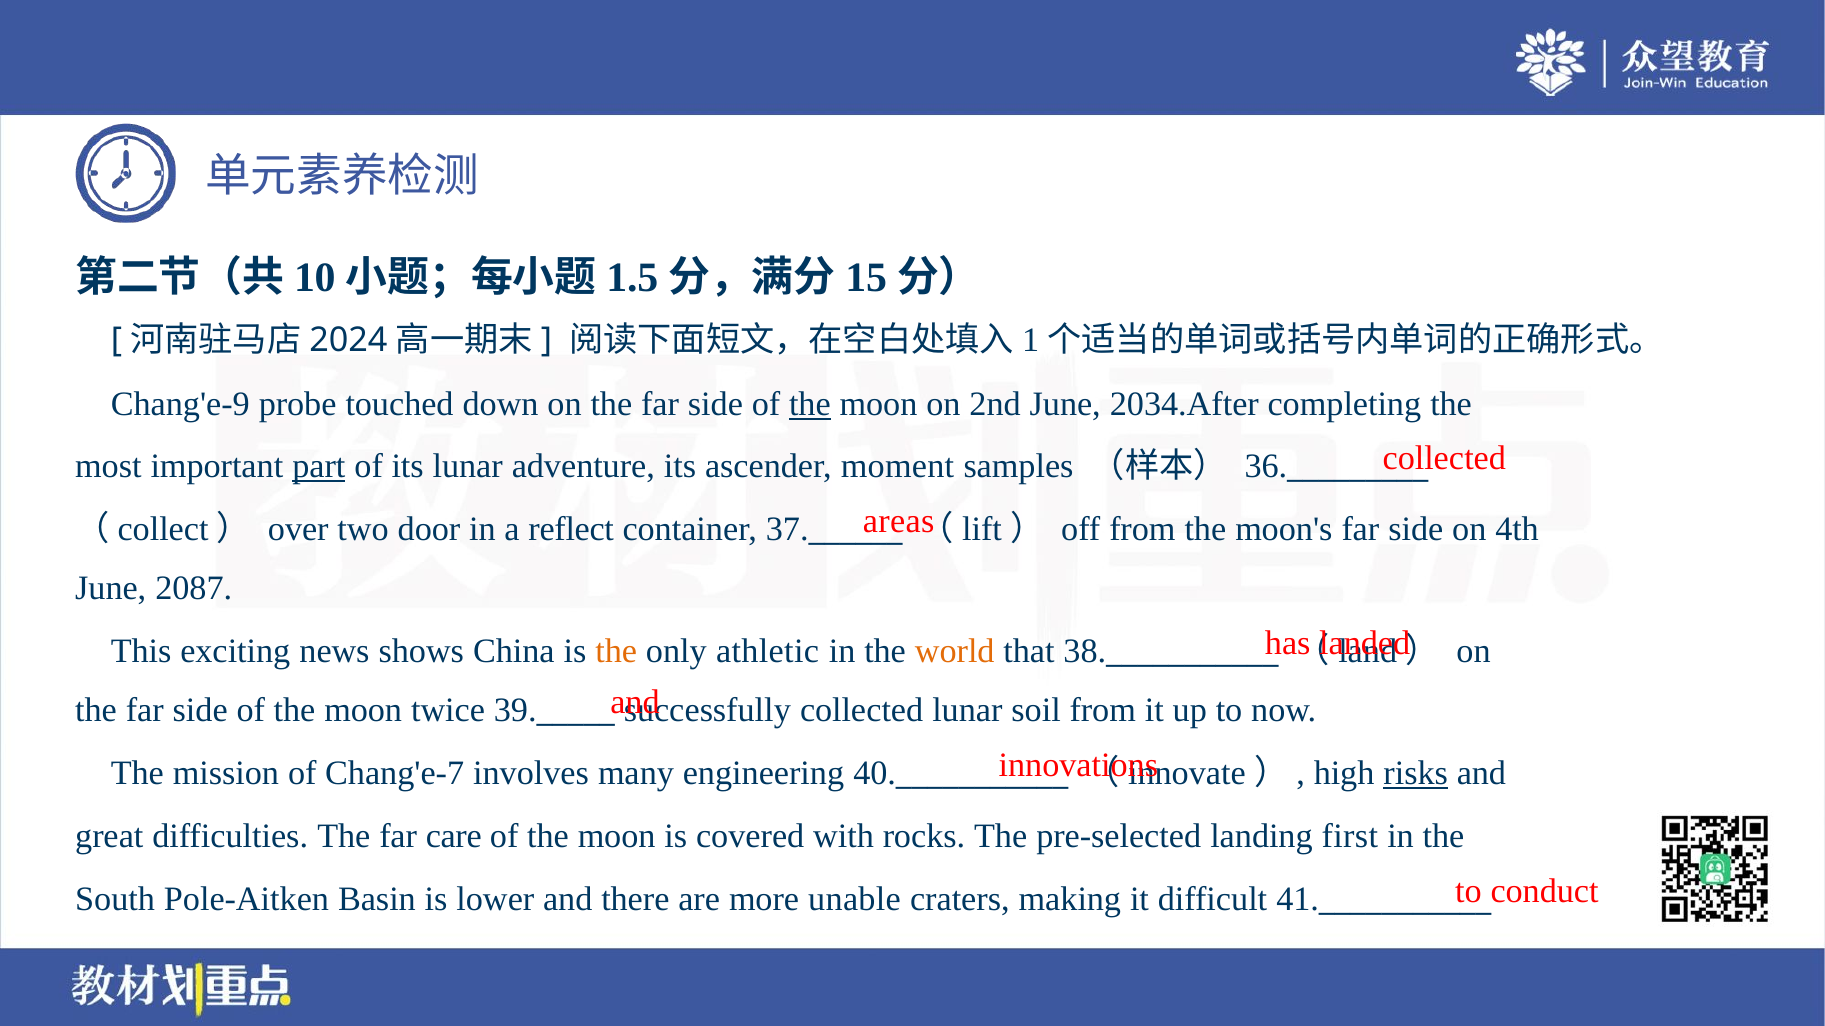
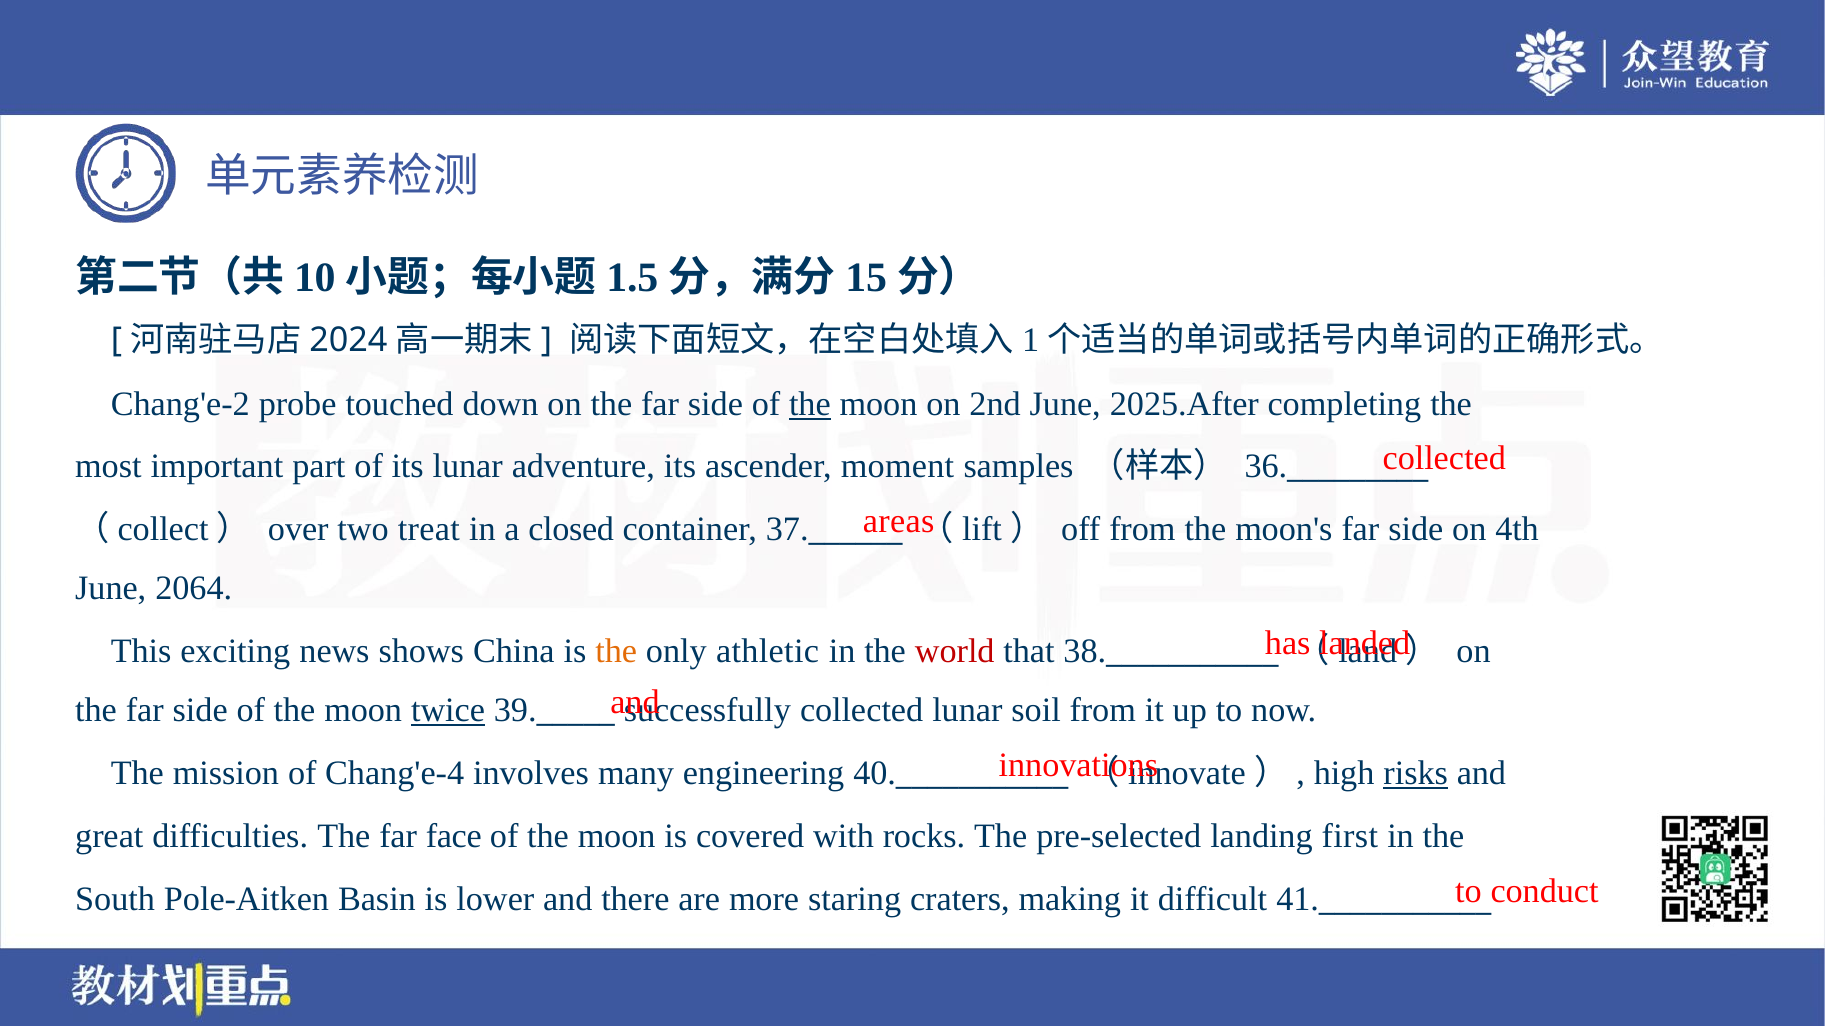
Chang'e-9: Chang'e-9 -> Chang'e-2 (180, 404)
2034.After: 2034.After -> 2025.After (1184, 404)
part underline: present -> none (319, 467)
door: door -> treat (429, 530)
reflect: reflect -> closed (571, 530)
2087: 2087 -> 2064 (194, 589)
world colour: orange -> red (955, 651)
twice underline: none -> present (448, 710)
Chang'e-7: Chang'e-7 -> Chang'e-4 (395, 774)
care: care -> face (454, 837)
unable: unable -> staring (855, 900)
